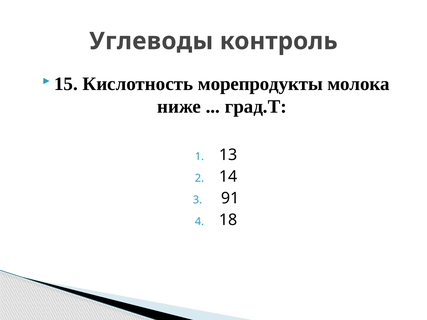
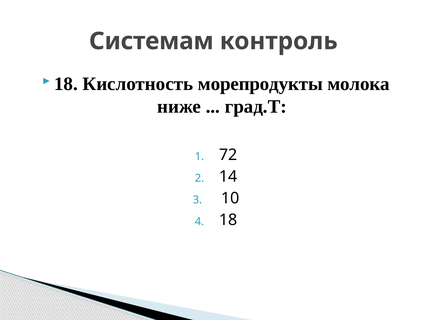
Углеводы: Углеводы -> Системам (151, 41)
15: 15 -> 18 (66, 84)
13: 13 -> 72 (228, 155)
91: 91 -> 10 (230, 198)
